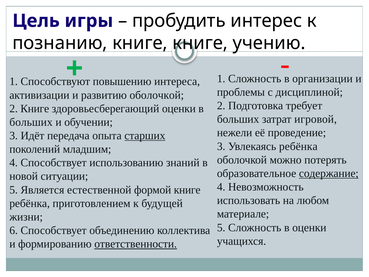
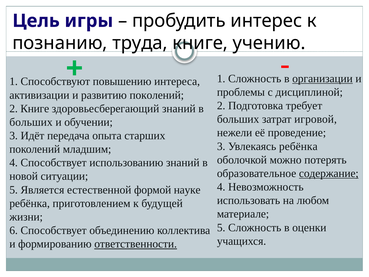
познанию книге: книге -> труда (140, 43)
организации underline: none -> present (322, 79)
развитию оболочкой: оболочкой -> поколений (157, 95)
здоровьесберегающий оценки: оценки -> знаний (179, 108)
старших underline: present -> none (145, 136)
формой книге: книге -> науке (187, 190)
